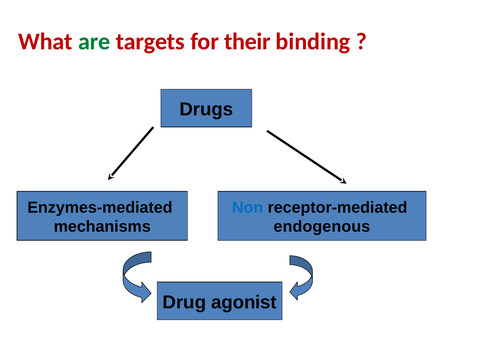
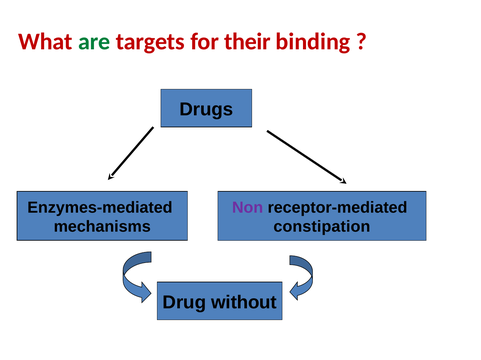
Non colour: blue -> purple (248, 208)
endogenous: endogenous -> constipation (322, 227)
agonist: agonist -> without (244, 303)
